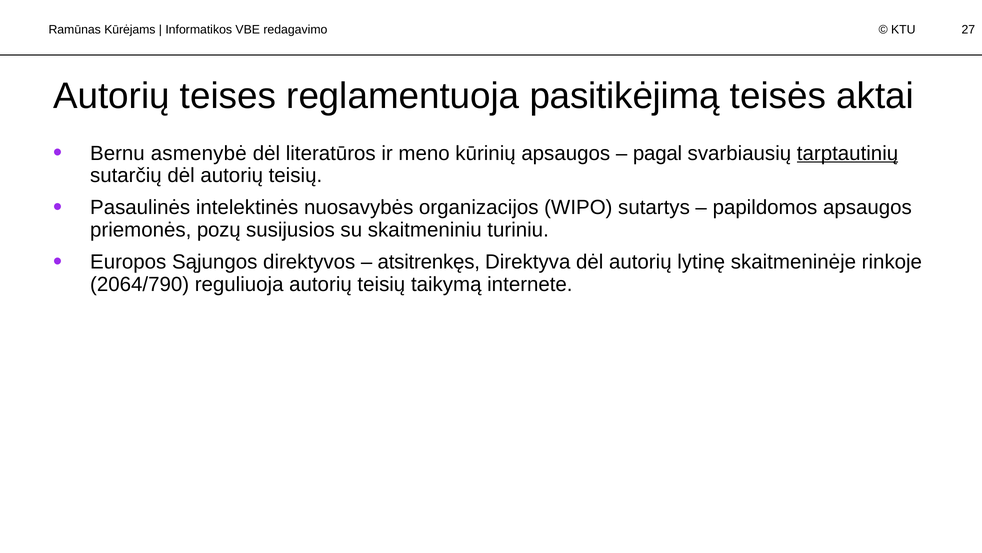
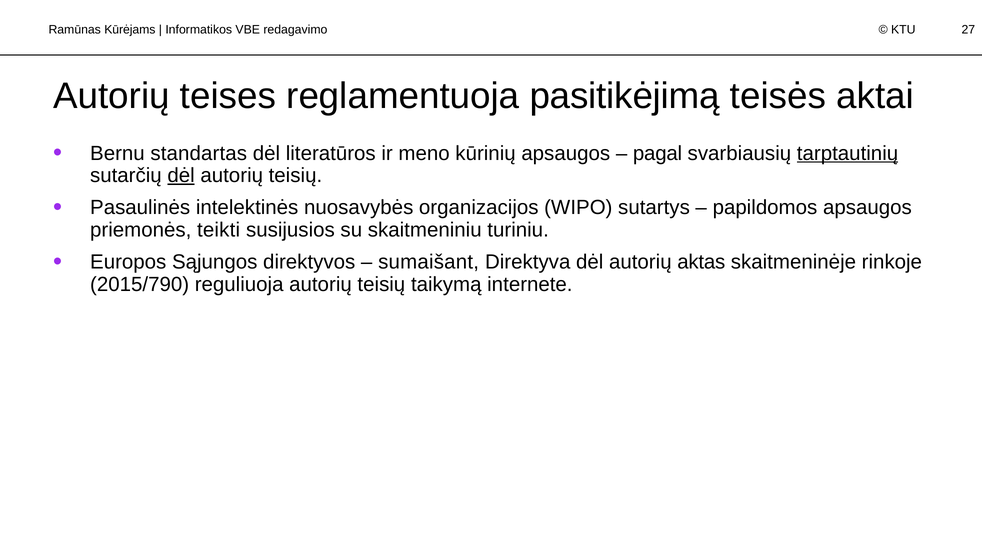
asmenybė: asmenybė -> standartas (199, 153)
dėl underline: none -> present (181, 175)
pozų: pozų -> teikti (219, 230)
atsitrenkęs: atsitrenkęs -> sumaišant (429, 262)
lytinę: lytinę -> aktas (701, 262)
2064/790: 2064/790 -> 2015/790 (140, 284)
